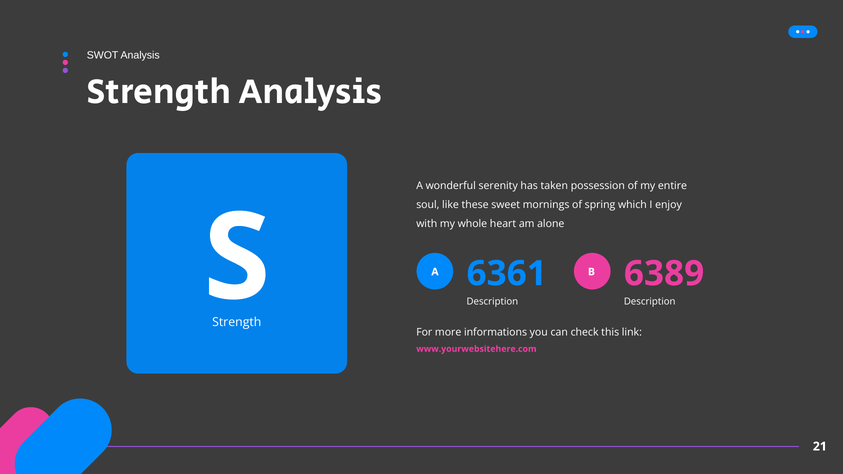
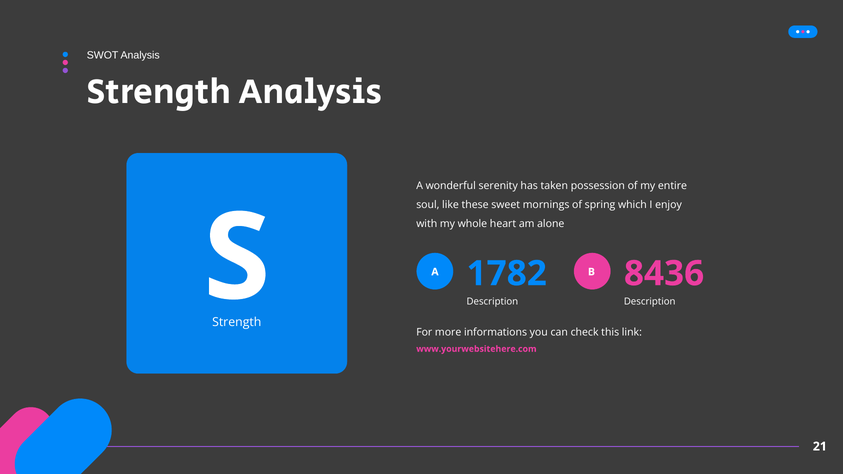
6361: 6361 -> 1782 (507, 274)
6389: 6389 -> 8436 (664, 274)
